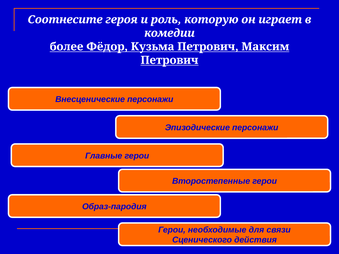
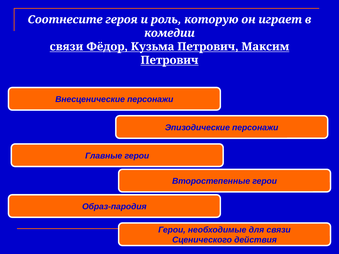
более: более -> связи (66, 47)
